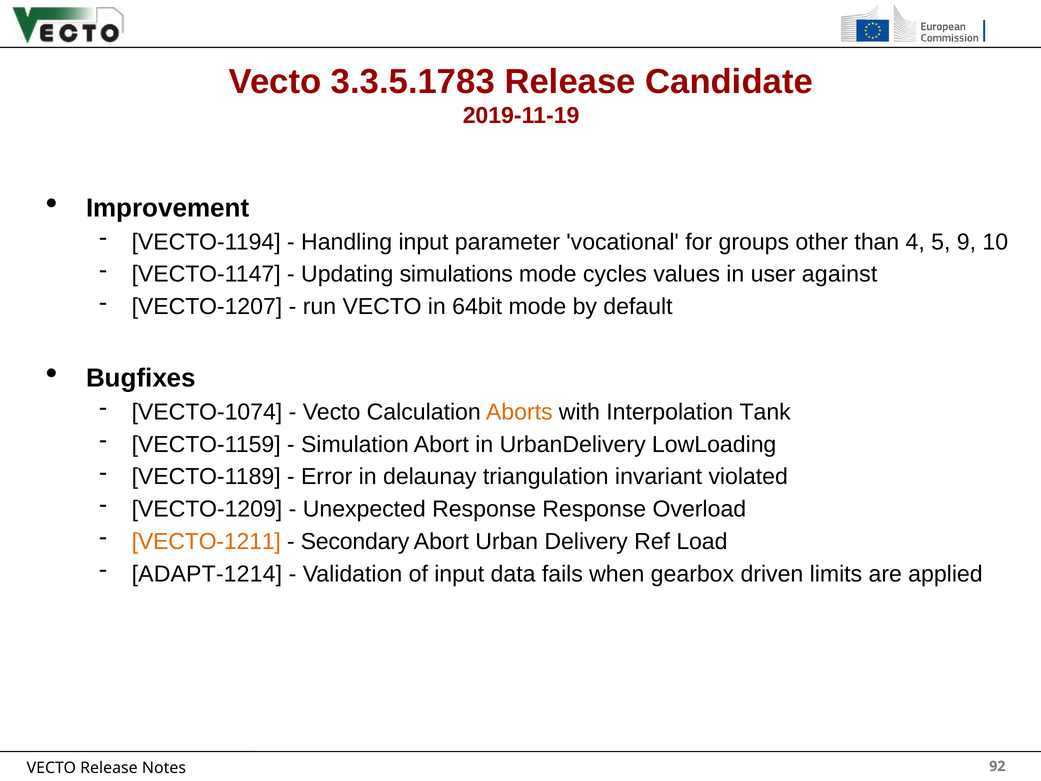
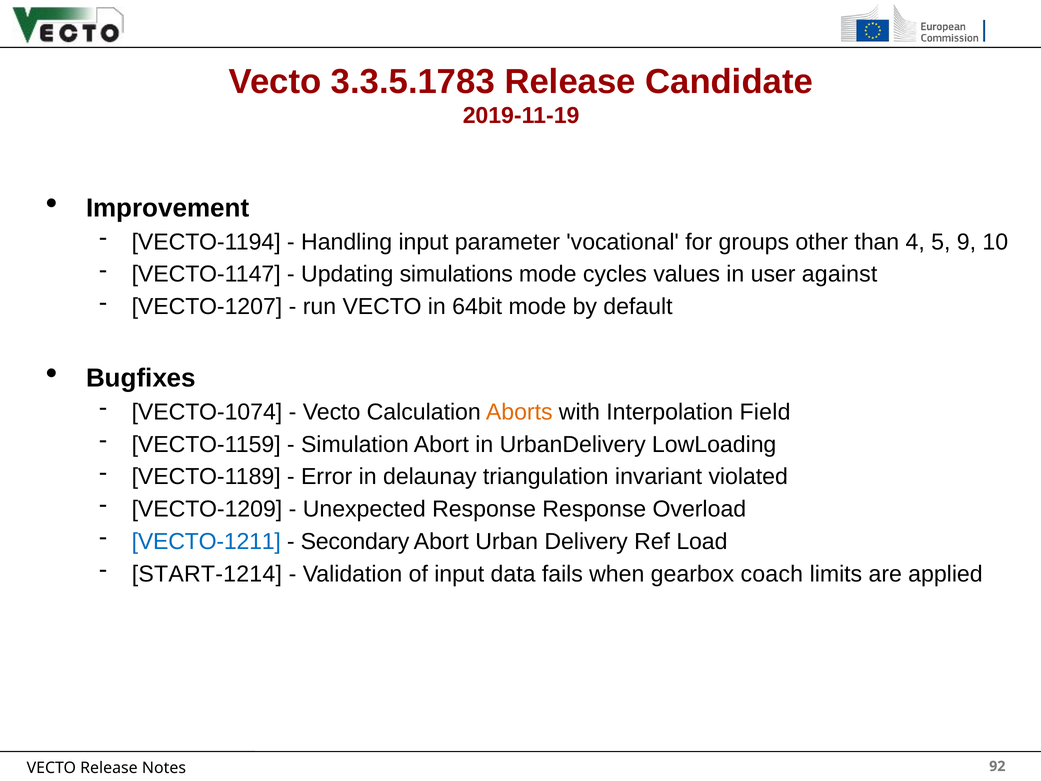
Tank: Tank -> Field (765, 412)
VECTO-1211 colour: orange -> blue (206, 541)
ADAPT-1214: ADAPT-1214 -> START-1214 (207, 574)
driven: driven -> coach (772, 574)
